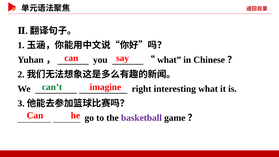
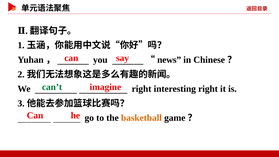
what: what -> news (169, 60)
interesting what: what -> right (208, 89)
basketball colour: purple -> orange (141, 118)
